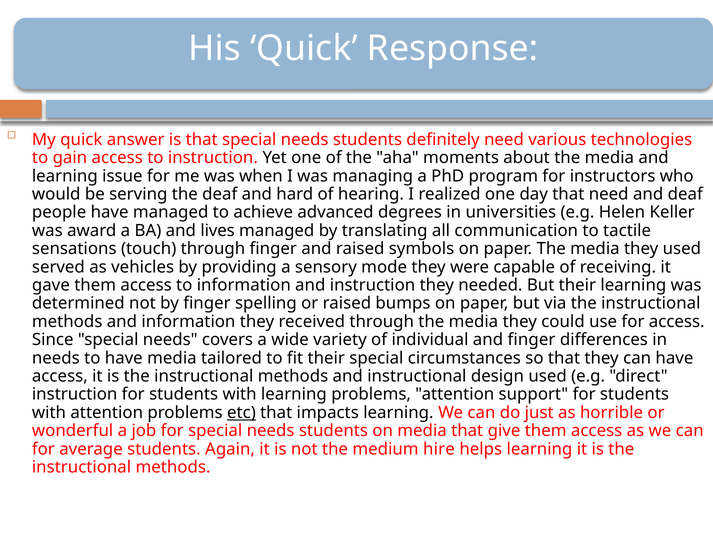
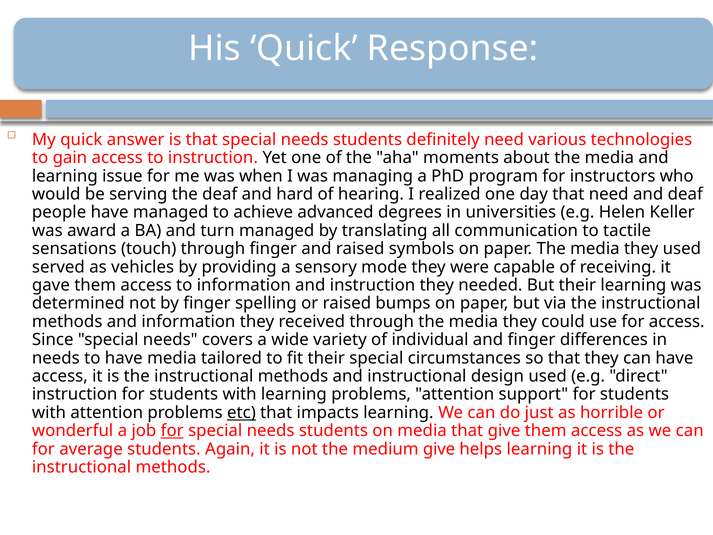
lives: lives -> turn (217, 231)
for underline: none -> present (172, 431)
medium hire: hire -> give (439, 449)
